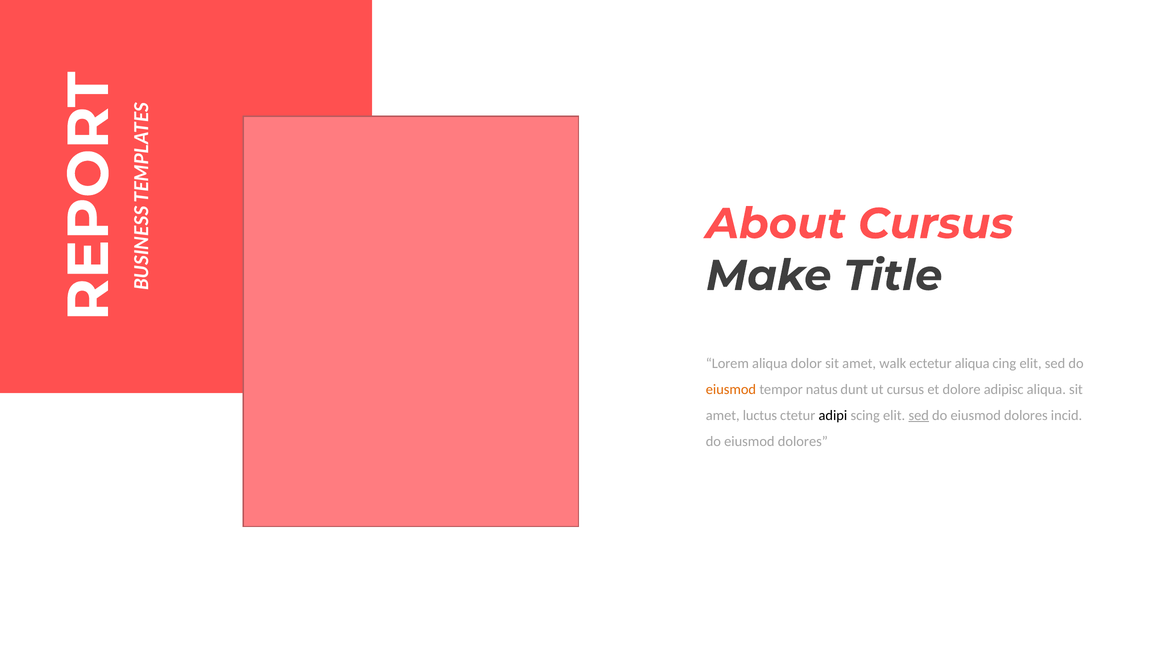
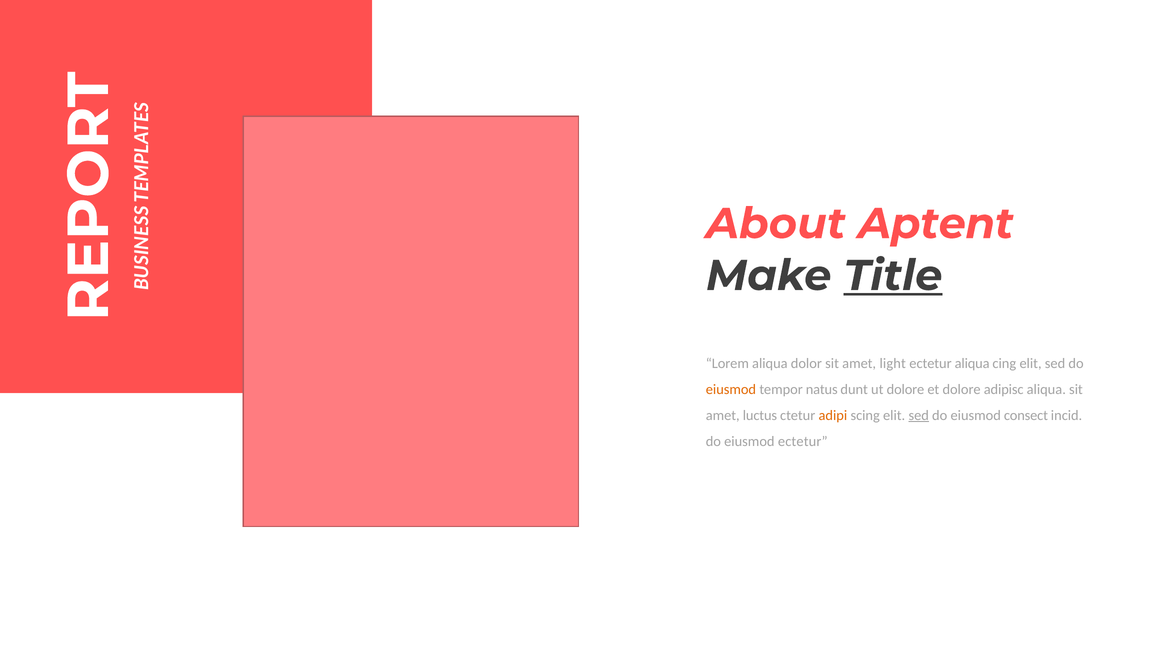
About Cursus: Cursus -> Aptent (936, 224)
Title underline: none -> present (893, 276)
walk: walk -> light (893, 363)
ut cursus: cursus -> dolore (905, 389)
adipi colour: black -> orange (833, 415)
dolores: dolores -> consect (1026, 415)
dolores: dolores -> ectetur (803, 441)
